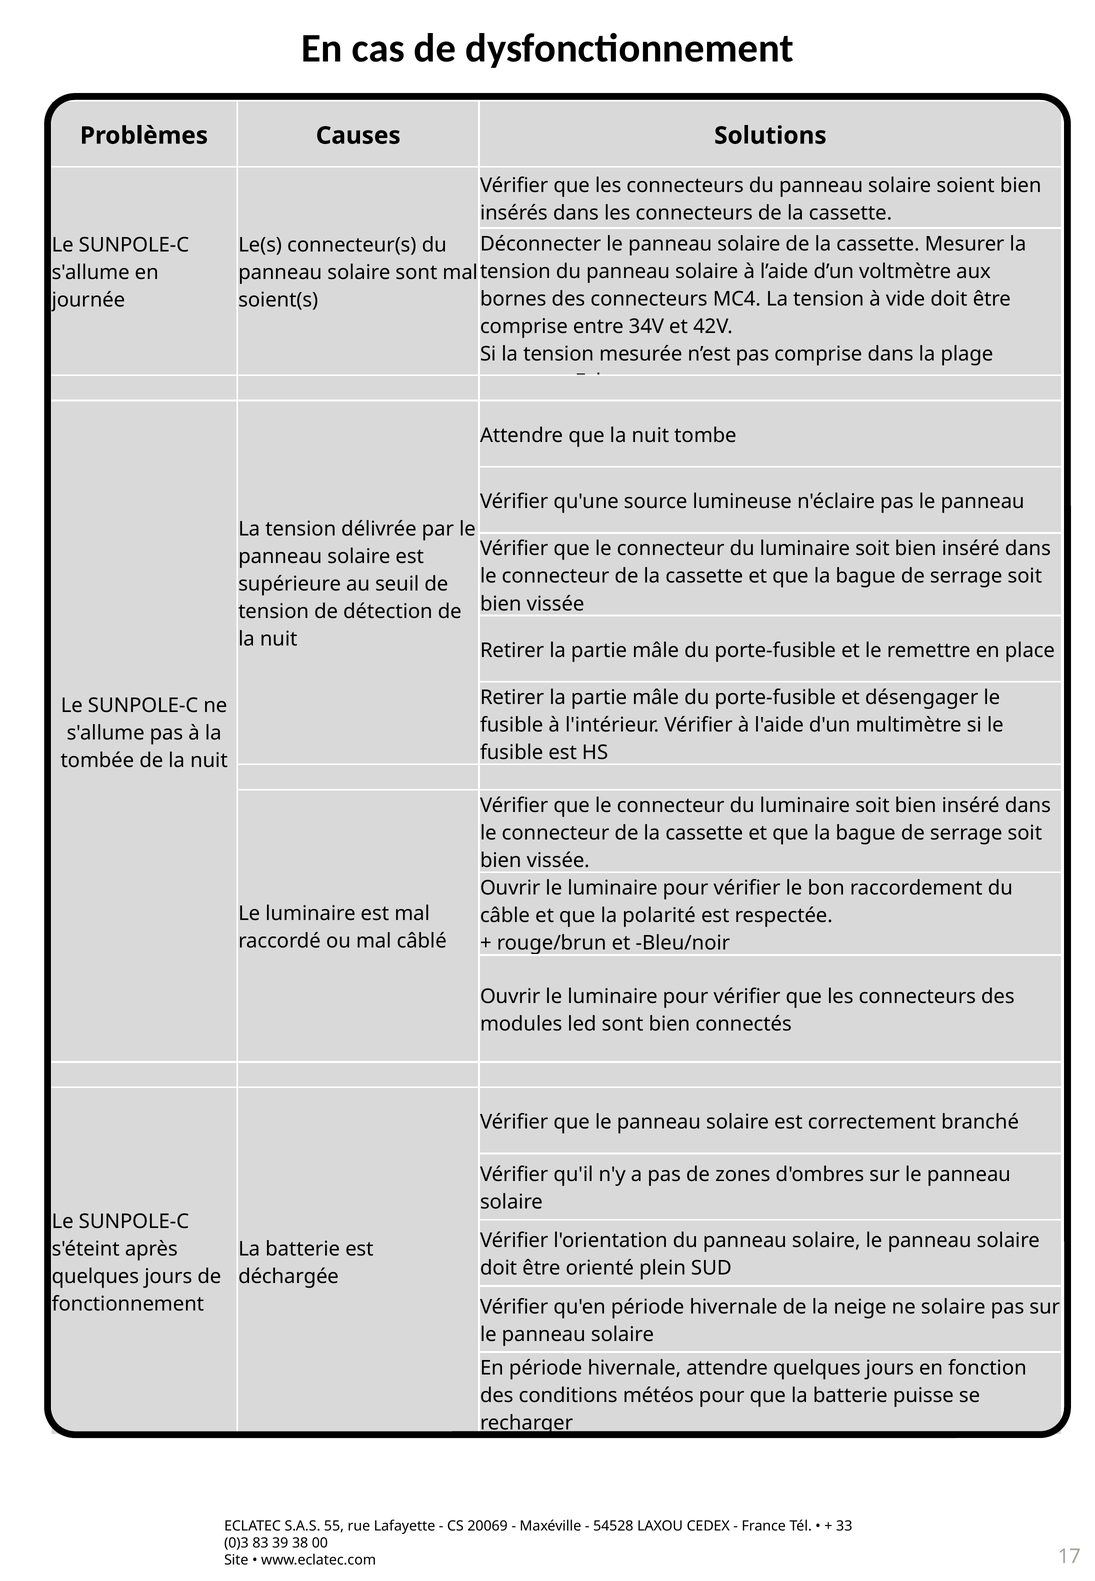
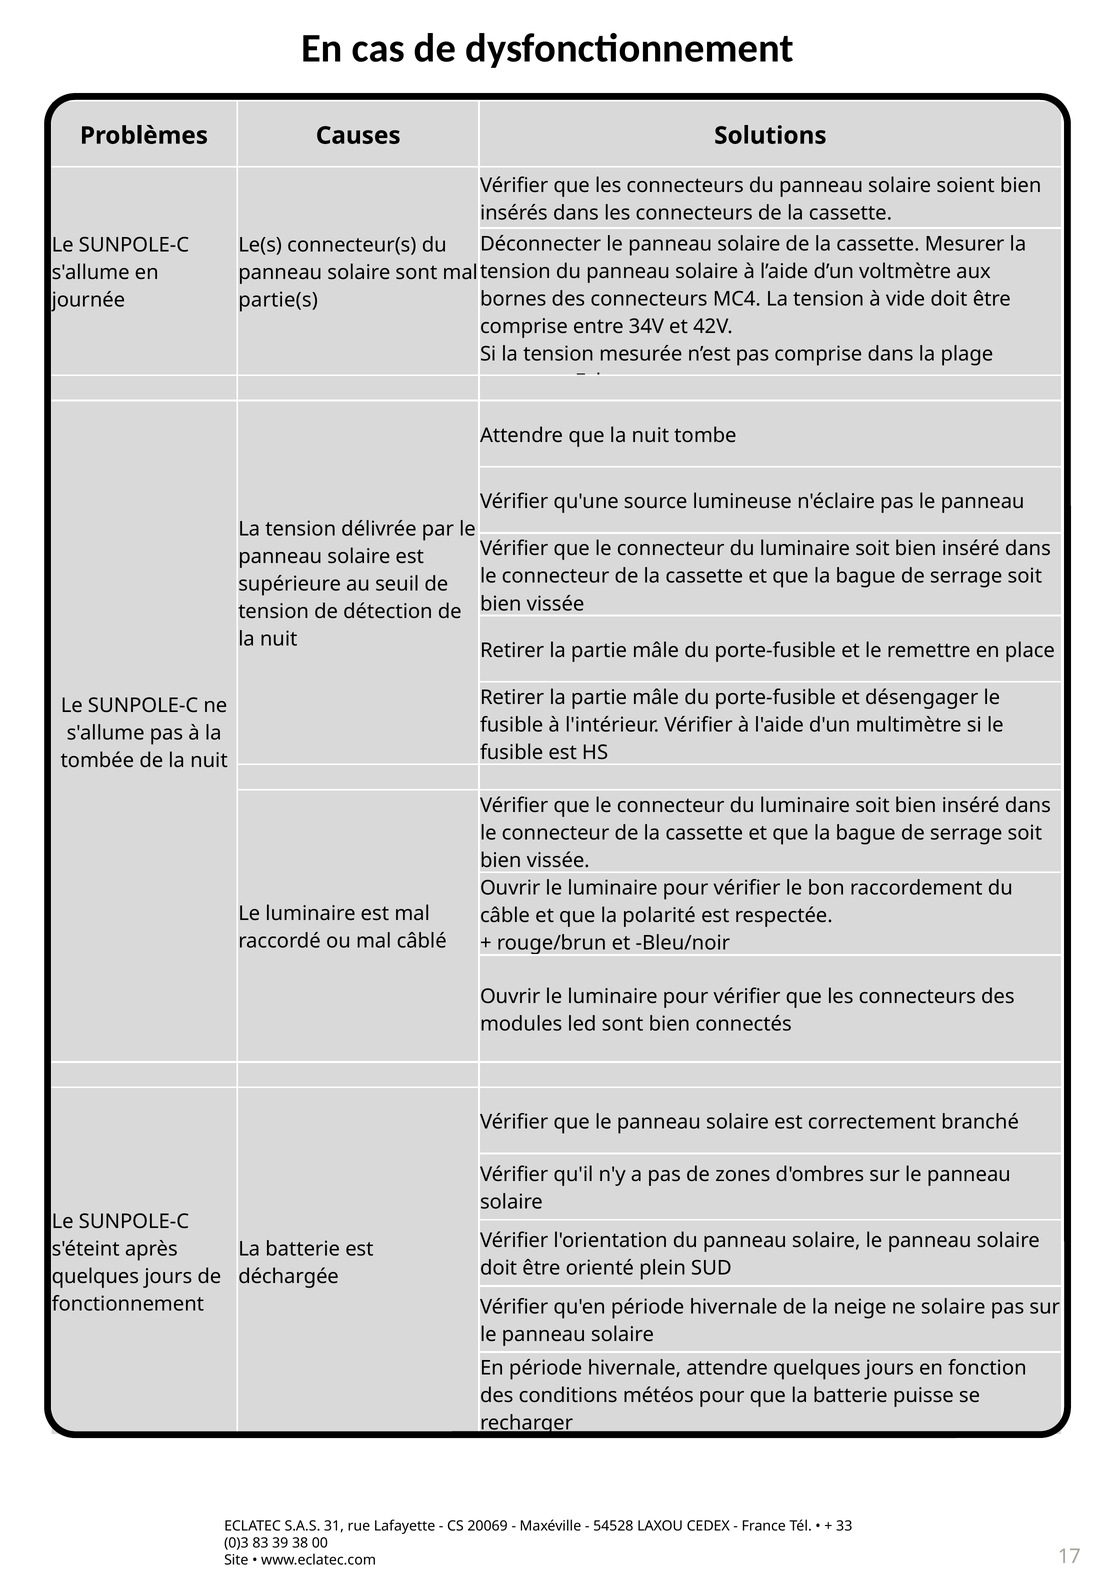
soient(s: soient(s -> partie(s (278, 300)
55: 55 -> 31 (334, 1527)
